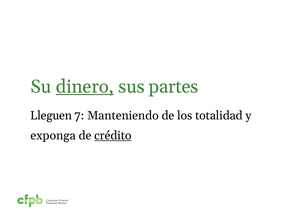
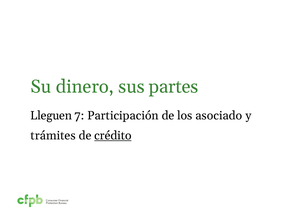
dinero underline: present -> none (85, 87)
Manteniendo: Manteniendo -> Participación (123, 116)
totalidad: totalidad -> asociado (219, 116)
exponga: exponga -> trámites (53, 136)
